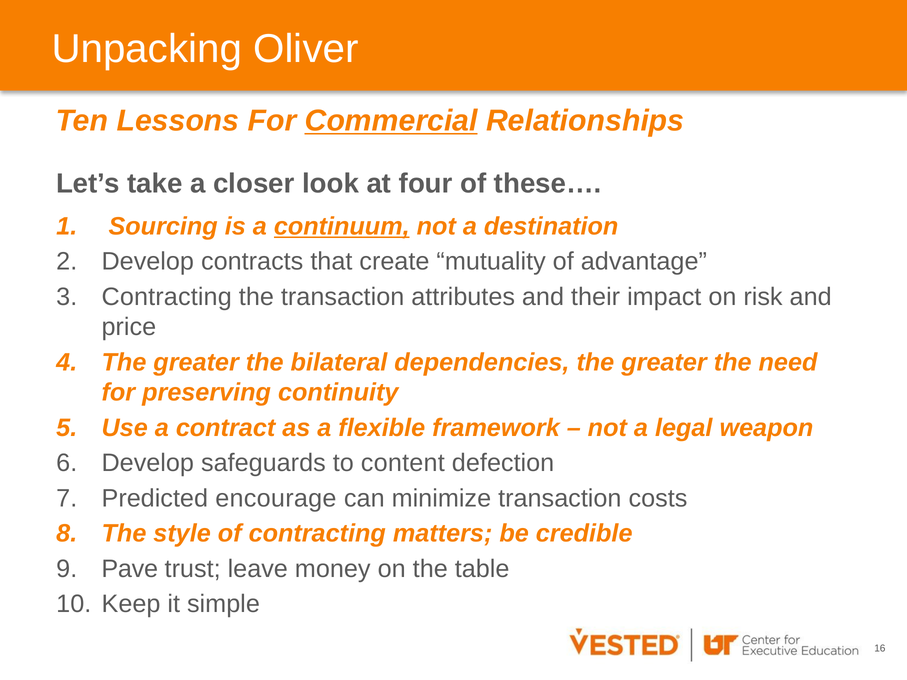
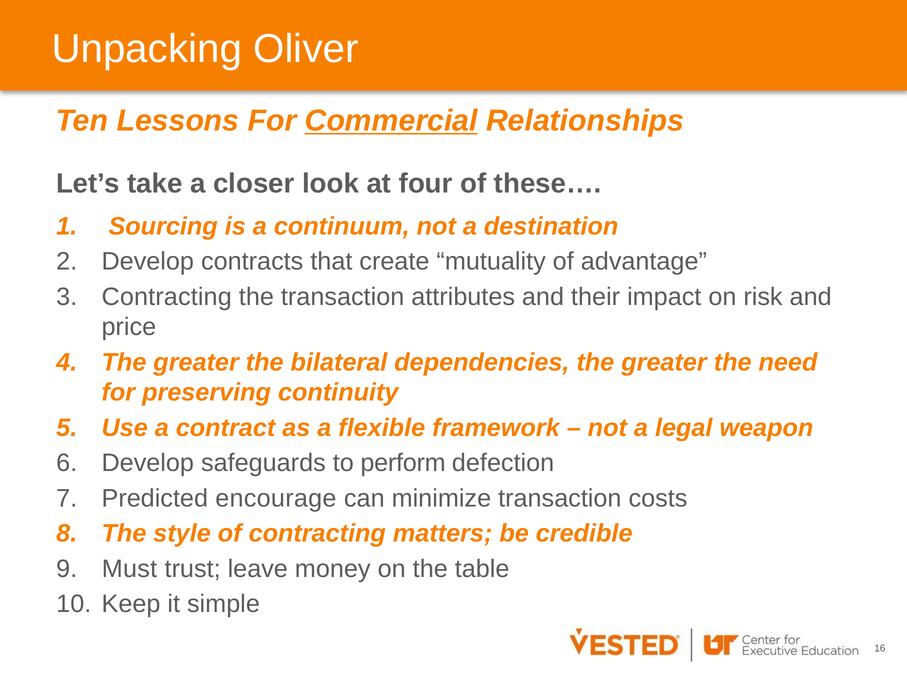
continuum underline: present -> none (342, 226)
content: content -> perform (403, 463)
Pave: Pave -> Must (129, 569)
